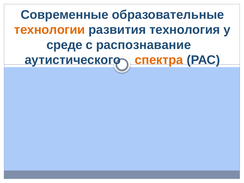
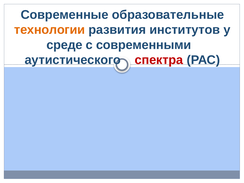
технология: технология -> институтов (185, 30)
распознавание: распознавание -> современными (144, 45)
спектра colour: orange -> red (159, 60)
